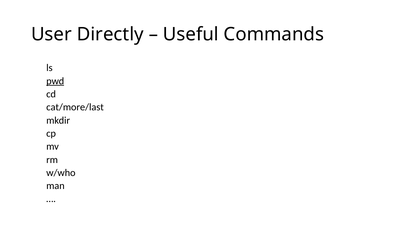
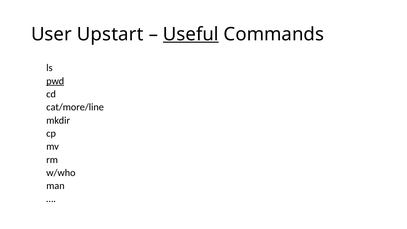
Directly: Directly -> Upstart (110, 34)
Useful underline: none -> present (191, 34)
cat/more/last: cat/more/last -> cat/more/line (75, 107)
